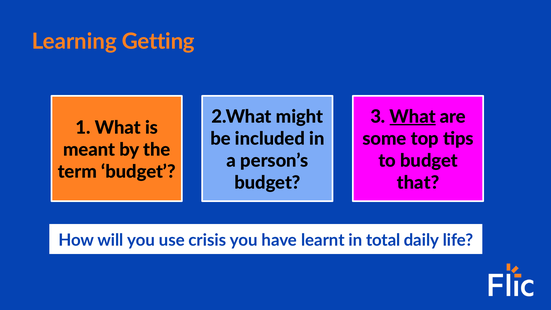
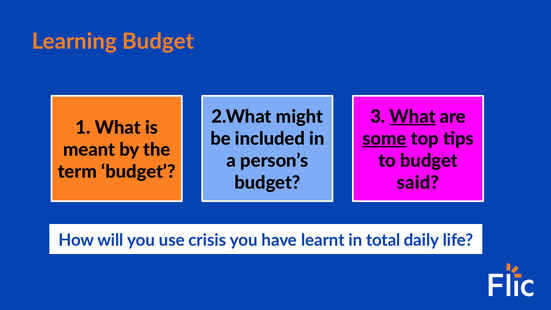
Learning Getting: Getting -> Budget (158, 41)
some underline: none -> present (384, 139)
that: that -> said (418, 183)
